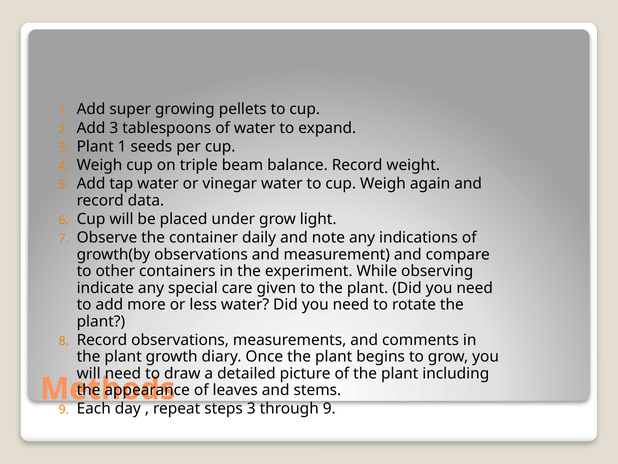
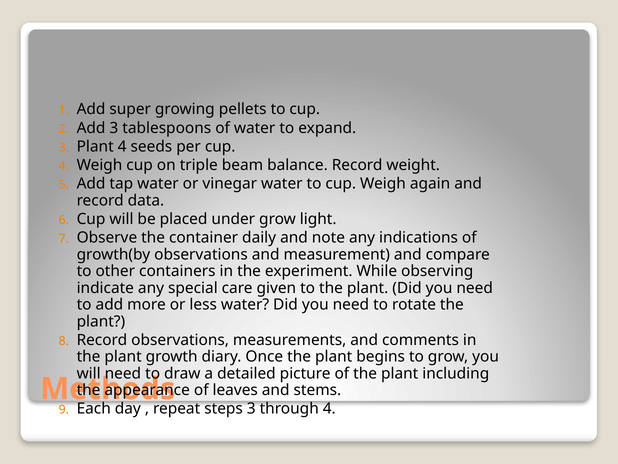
Plant 1: 1 -> 4 (122, 146)
through 9: 9 -> 4 (329, 408)
